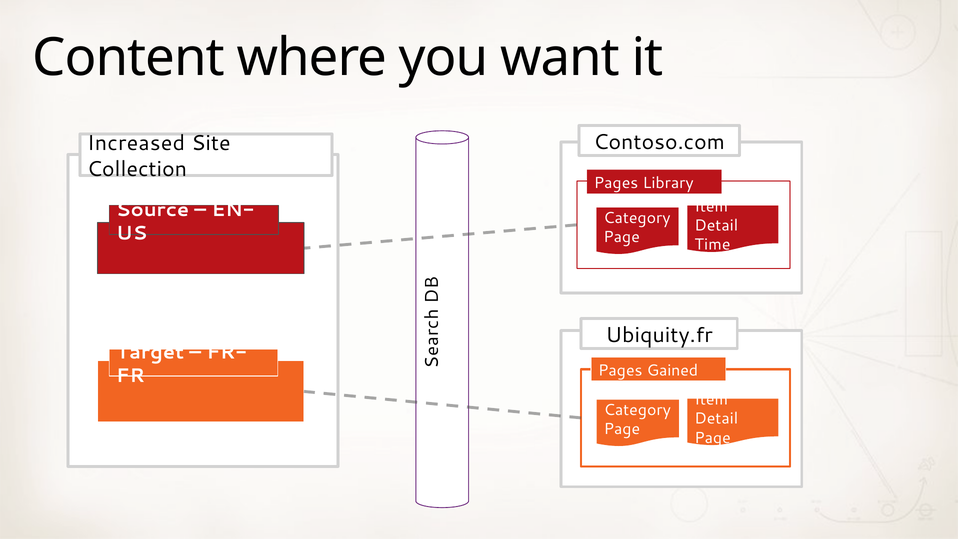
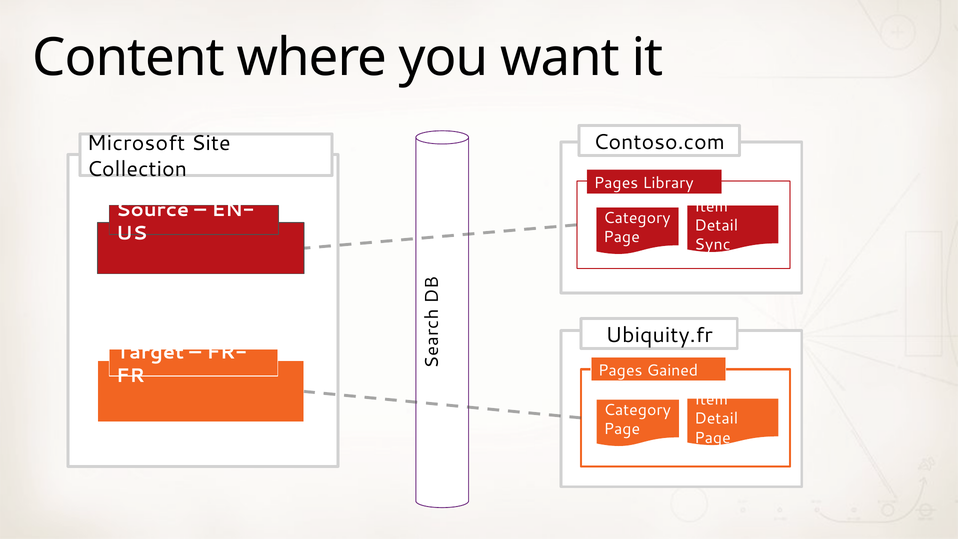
Increased: Increased -> Microsoft (136, 143)
Time: Time -> Sync (712, 245)
